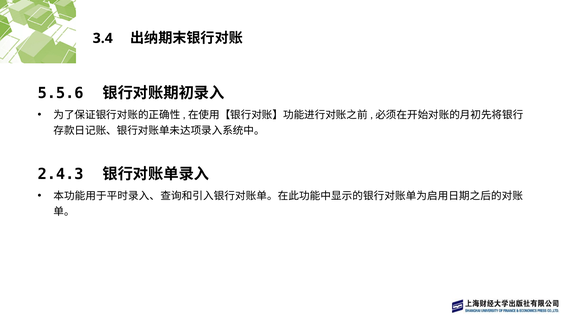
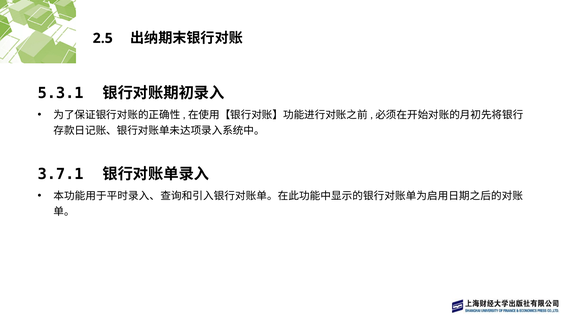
3.4: 3.4 -> 2.5 (103, 38)
5.5.6: 5.5.6 -> 5.3.1 (61, 93)
2.4.3: 2.4.3 -> 3.7.1 (61, 174)
